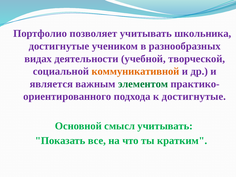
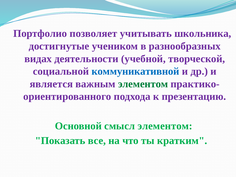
коммуникативной colour: orange -> blue (135, 71)
к достигнутые: достигнутые -> презентацию (194, 97)
смысл учитывать: учитывать -> элементом (165, 126)
